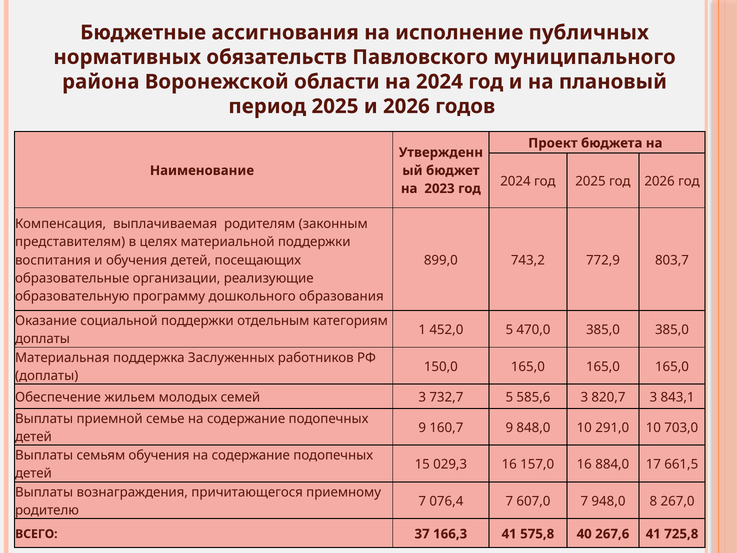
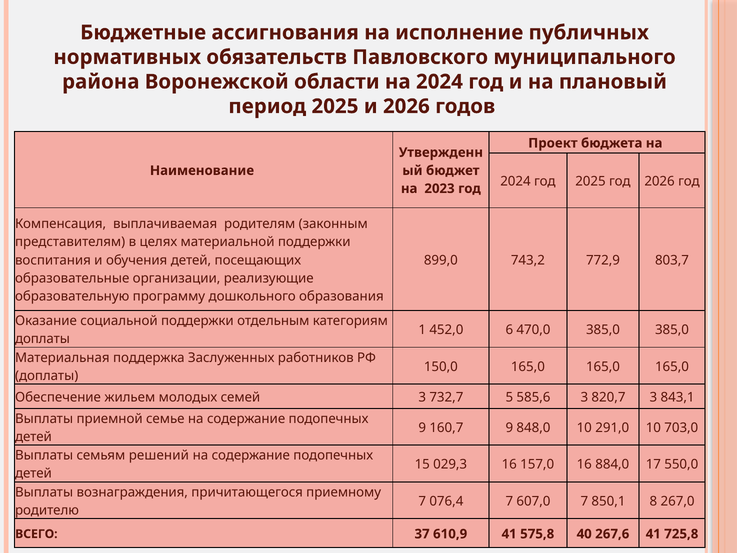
452,0 5: 5 -> 6 (509, 330)
семьям обучения: обучения -> решений (159, 455)
661,5: 661,5 -> 550,0 (681, 464)
948,0: 948,0 -> 850,1 (609, 501)
166,3: 166,3 -> 610,9 (450, 534)
